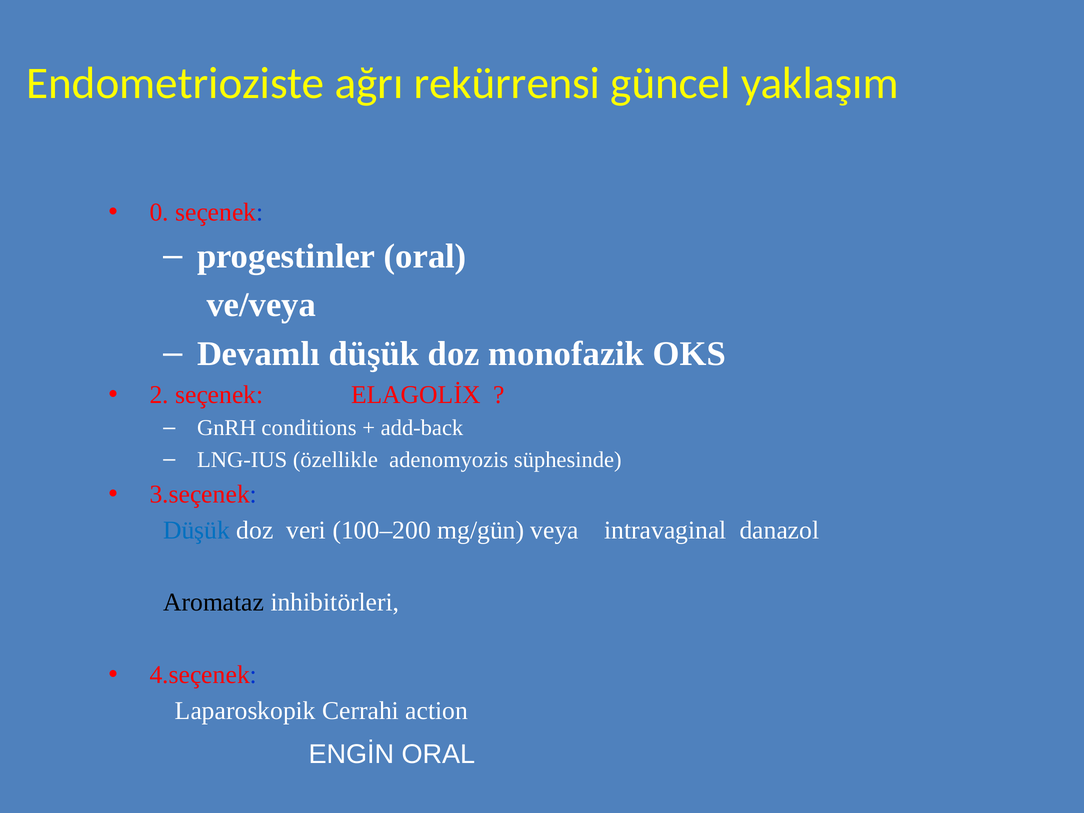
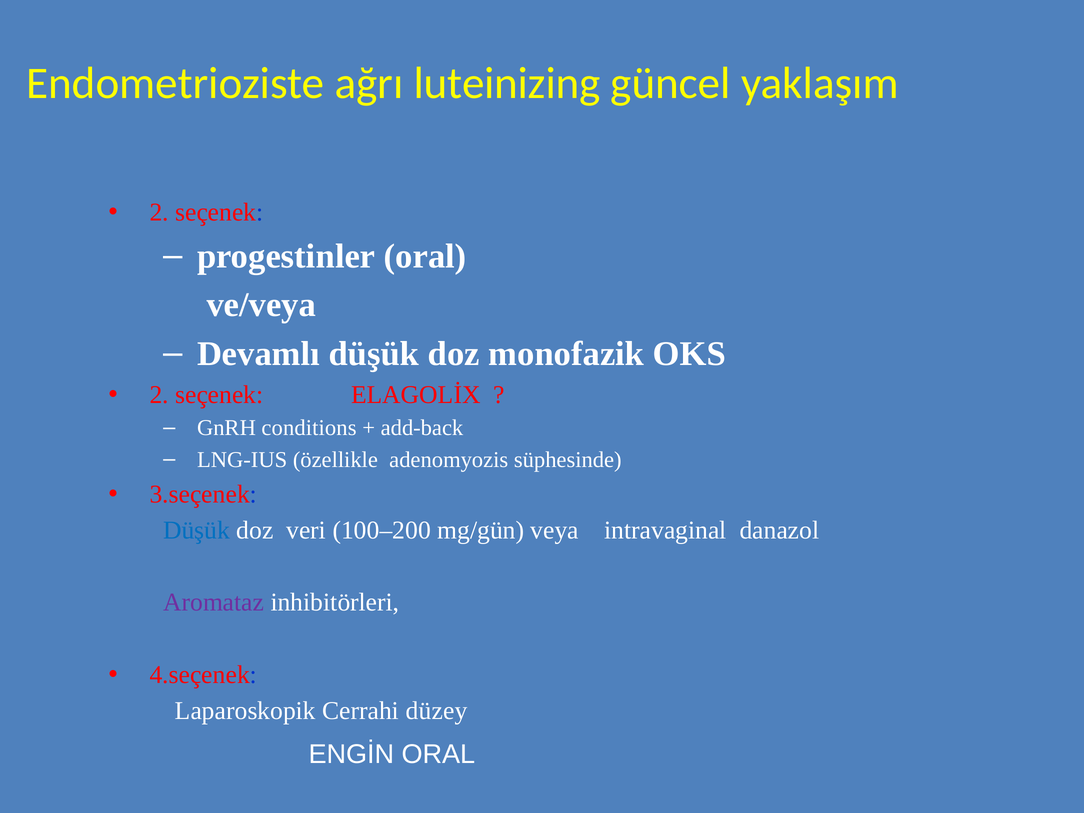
rekürrensi: rekürrensi -> luteinizing (507, 83)
0: 0 -> 2 (159, 212)
Aromataz colour: black -> purple (214, 602)
action: action -> düzey (437, 711)
